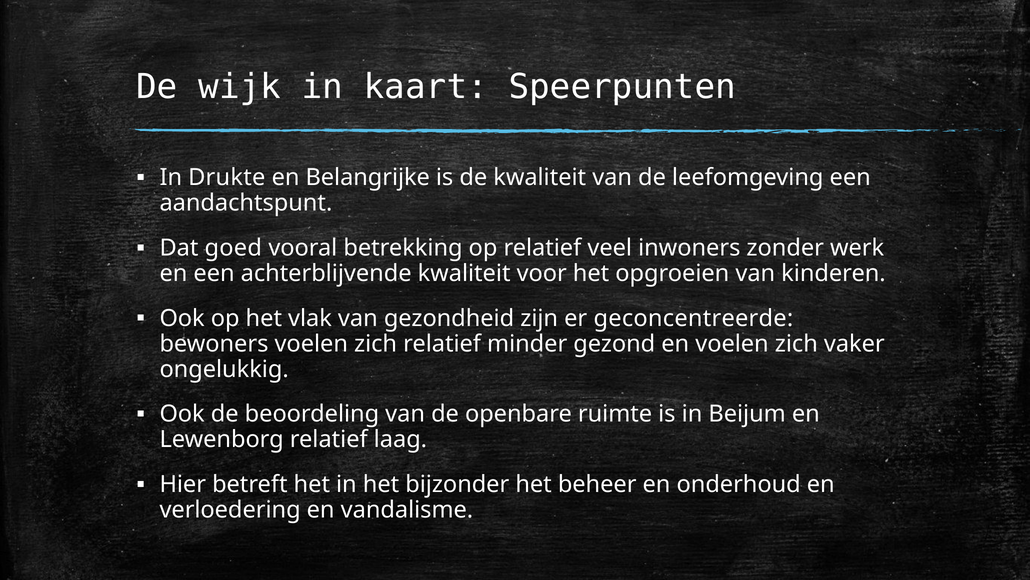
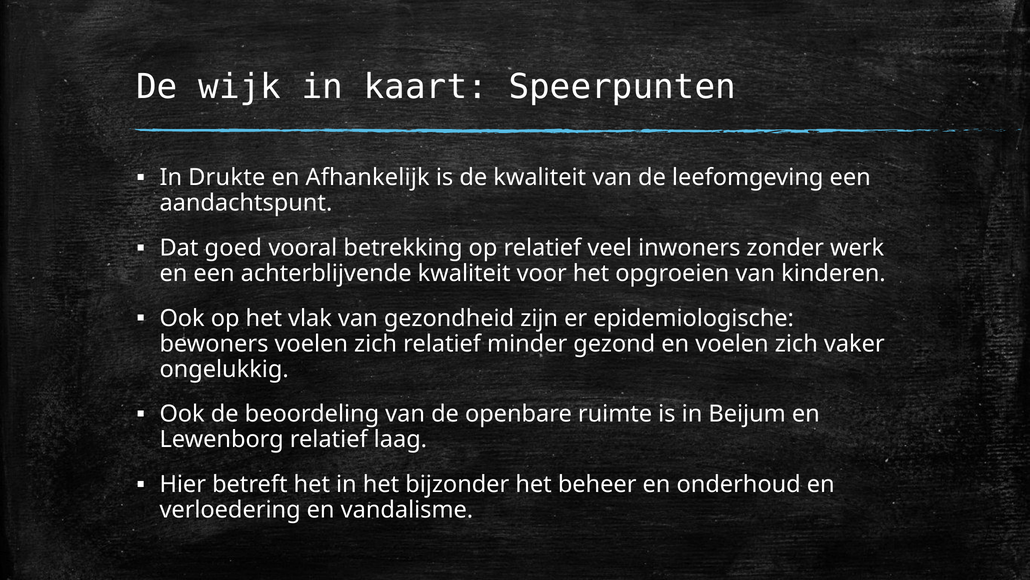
Belangrijke: Belangrijke -> Afhankelijk (368, 177)
geconcentreerde: geconcentreerde -> epidemiologische (694, 318)
